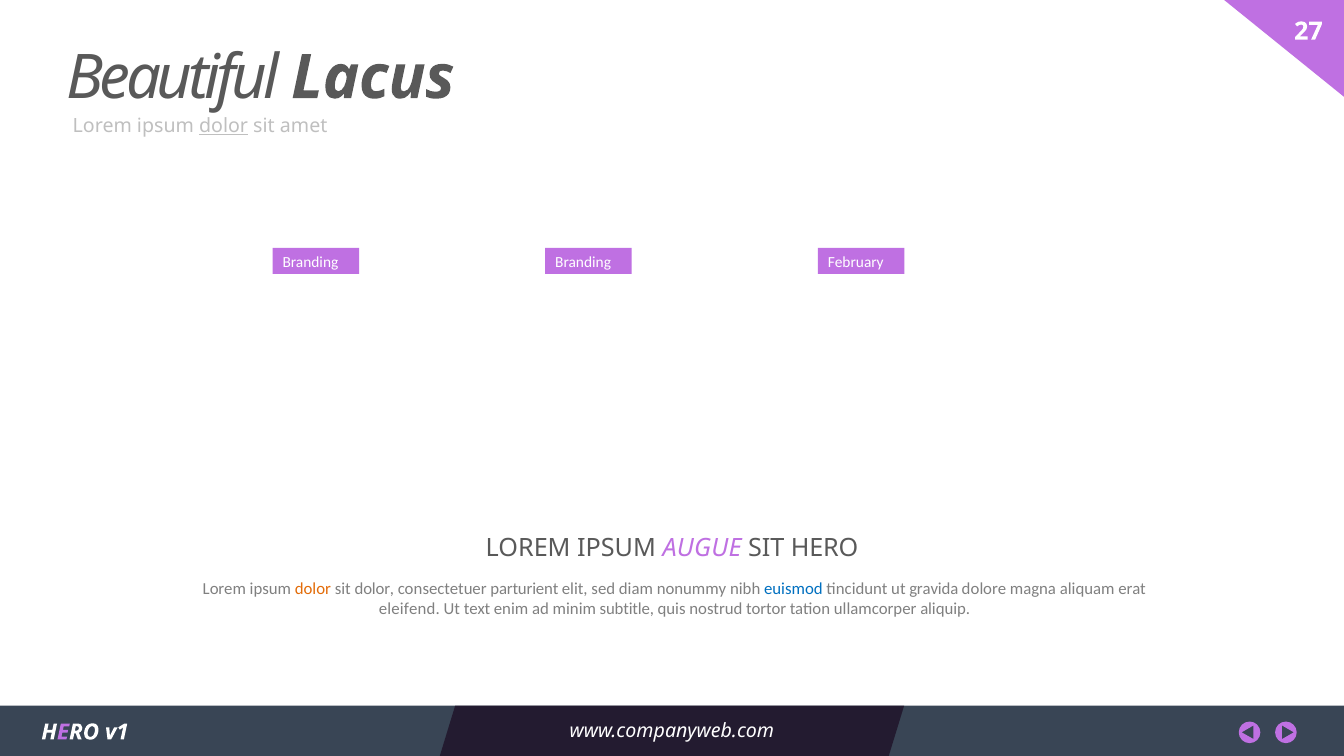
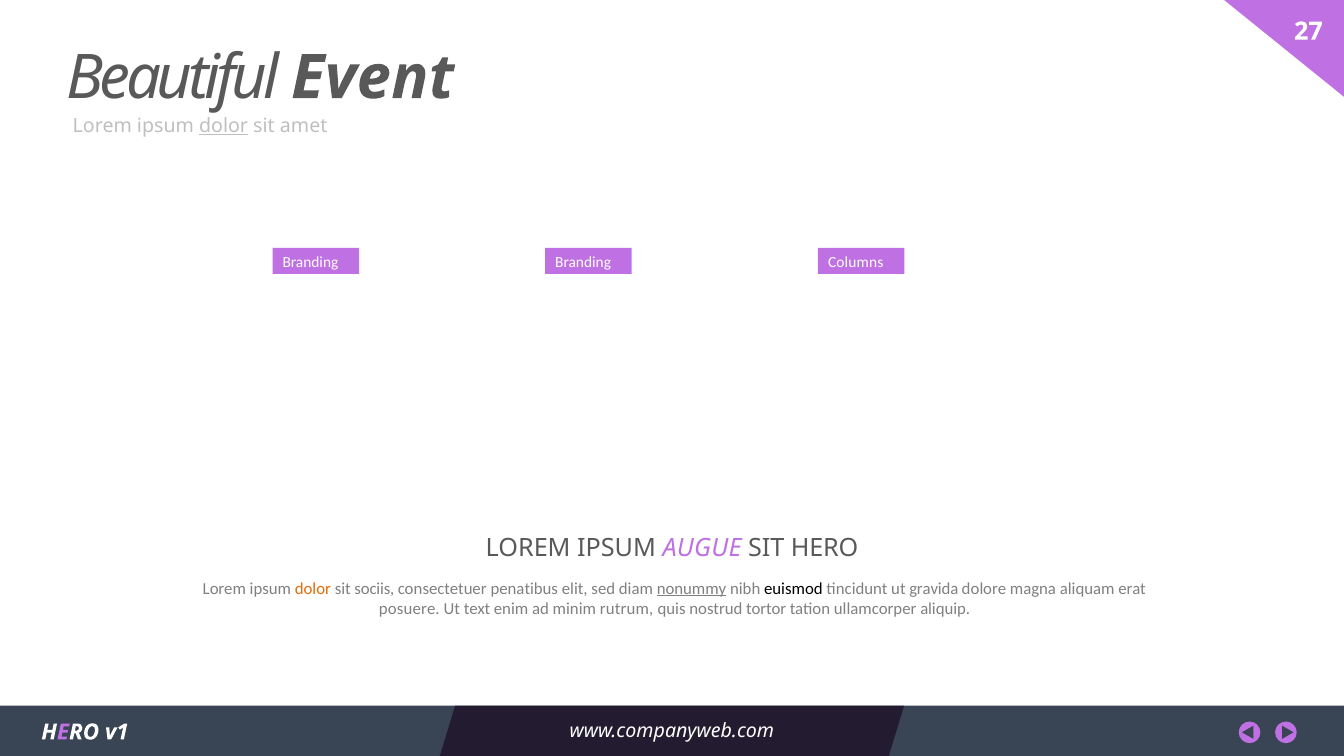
Lacus: Lacus -> Event (373, 78)
February: February -> Columns (856, 262)
sit dolor: dolor -> sociis (374, 589)
parturient: parturient -> penatibus (524, 589)
nonummy underline: none -> present (692, 589)
euismod colour: blue -> black (793, 589)
eleifend: eleifend -> posuere (409, 609)
subtitle: subtitle -> rutrum (627, 609)
